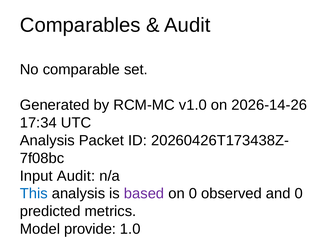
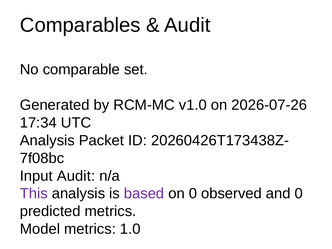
2026-14-26: 2026-14-26 -> 2026-07-26 (269, 105)
This colour: blue -> purple (34, 194)
Model provide: provide -> metrics (90, 229)
